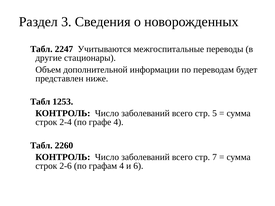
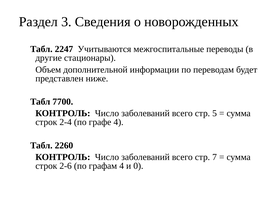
1253: 1253 -> 7700 (63, 102)
6: 6 -> 0 (138, 166)
